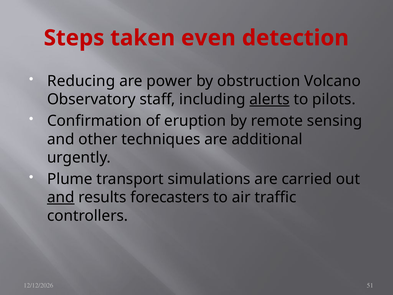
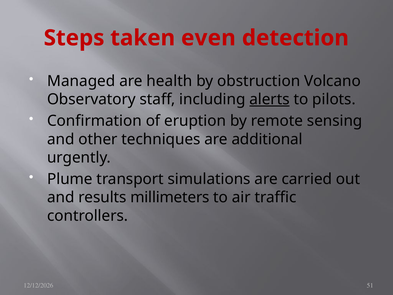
Reducing: Reducing -> Managed (81, 81)
power: power -> health (169, 81)
and underline: present -> none (61, 197)
forecasters: forecasters -> millimeters (170, 197)
